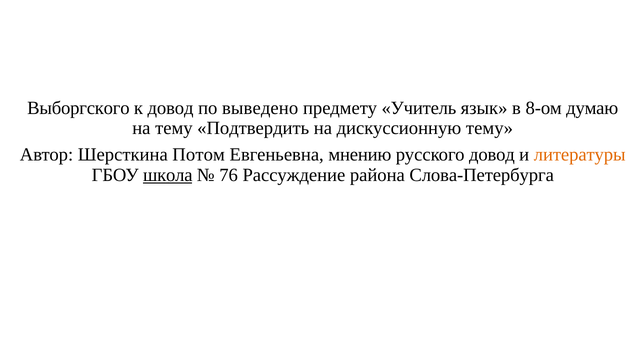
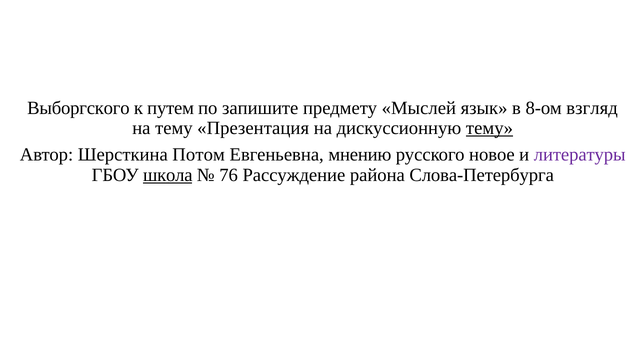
к довод: довод -> путем (171, 108)
выведено: выведено -> запишите (260, 108)
Учитель: Учитель -> Мыслей (419, 108)
думаю: думаю -> взгляд (592, 108)
Подтвердить: Подтвердить -> Презентация (253, 128)
тему underline: none -> present (489, 128)
русского довод: довод -> новое (492, 155)
литературы colour: orange -> purple (580, 155)
